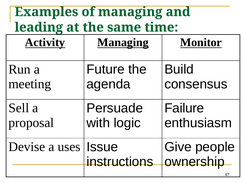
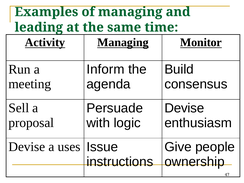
Future: Future -> Inform (105, 69)
Failure: Failure -> Devise (184, 108)
